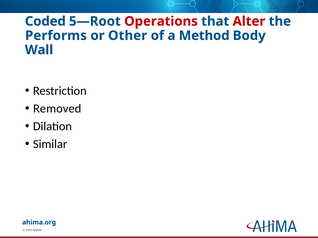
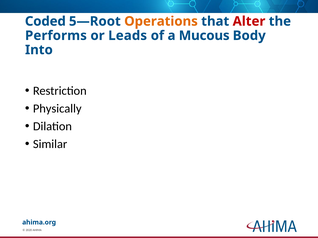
Operations colour: red -> orange (161, 21)
Other: Other -> Leads (128, 36)
Method: Method -> Mucous (204, 36)
Wall: Wall -> Into (39, 50)
Removed: Removed -> Physically (57, 109)
